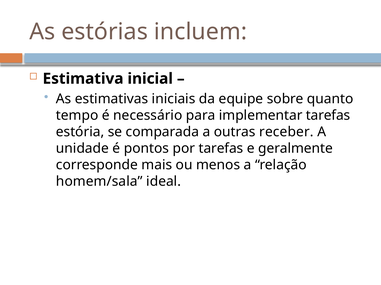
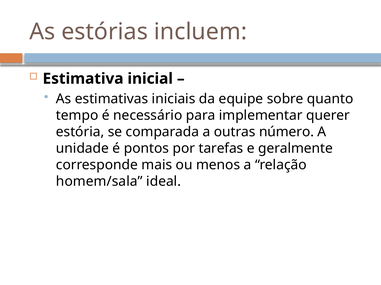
implementar tarefas: tarefas -> querer (328, 116)
receber: receber -> número (286, 132)
